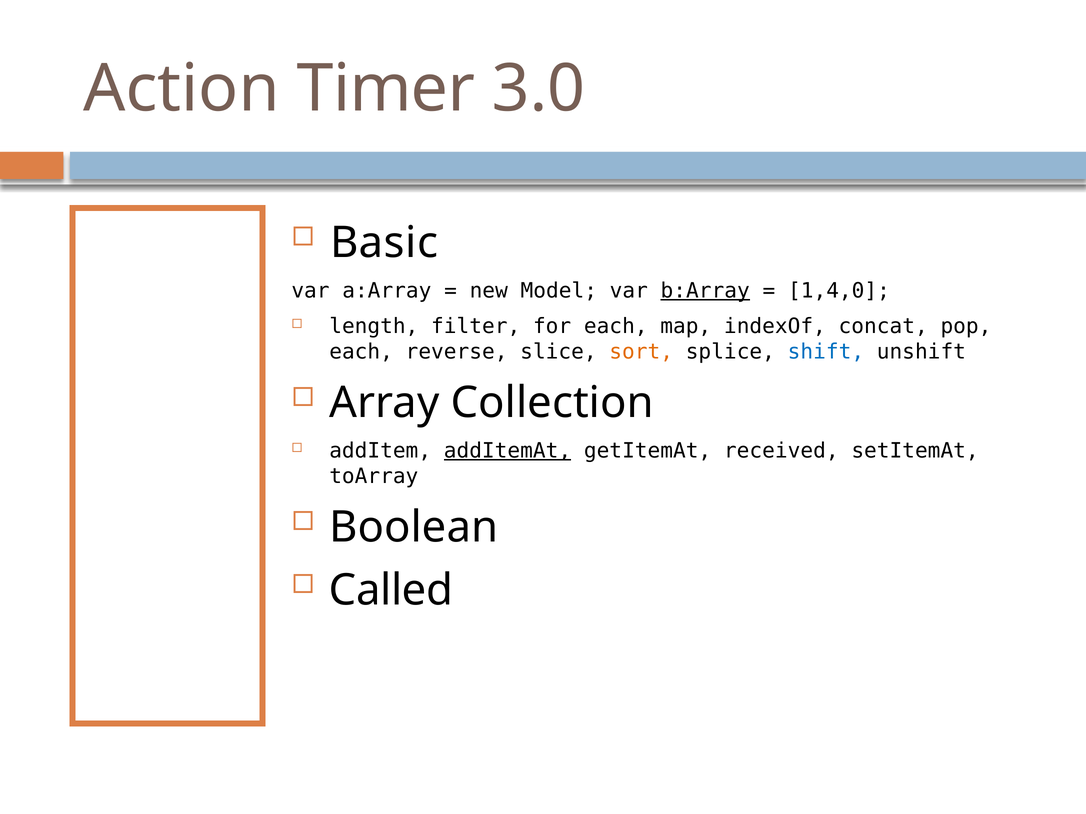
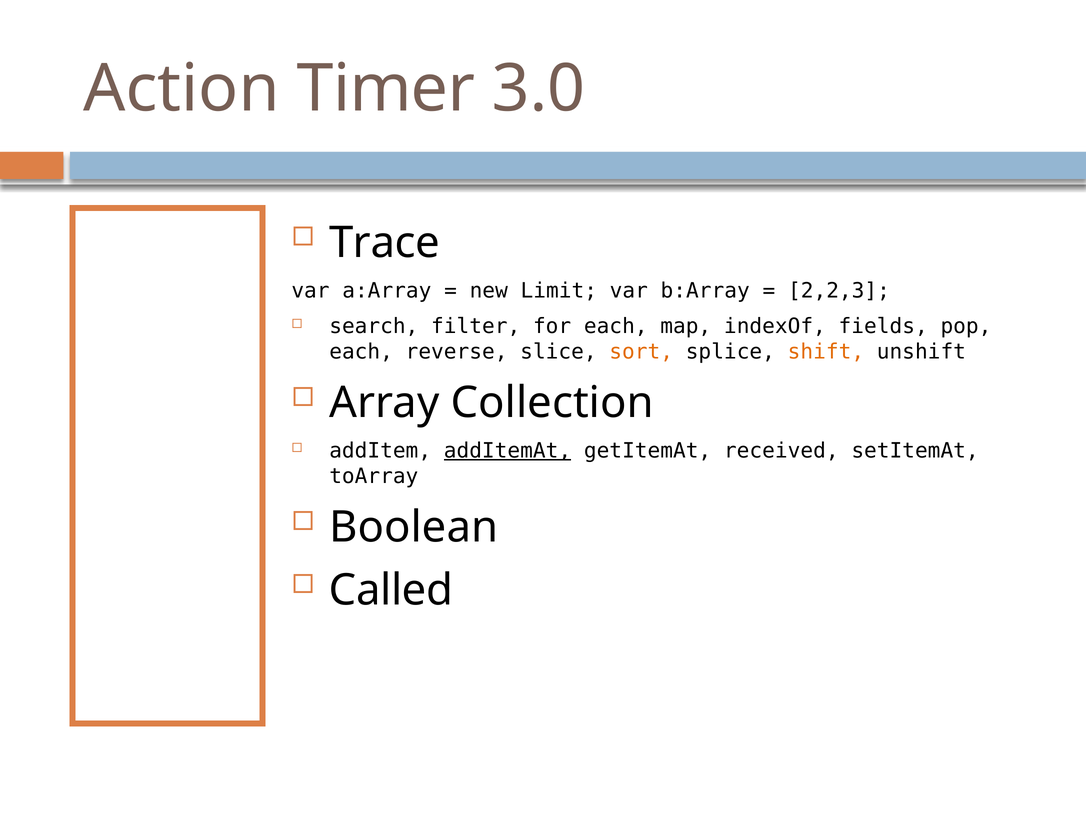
Basic: Basic -> Trace (385, 243)
Model: Model -> Limit (559, 291)
b:Array underline: present -> none (705, 291)
1,4,0: 1,4,0 -> 2,2,3 (839, 291)
length: length -> search (374, 327)
concat: concat -> fields (883, 327)
shift colour: blue -> orange (826, 352)
